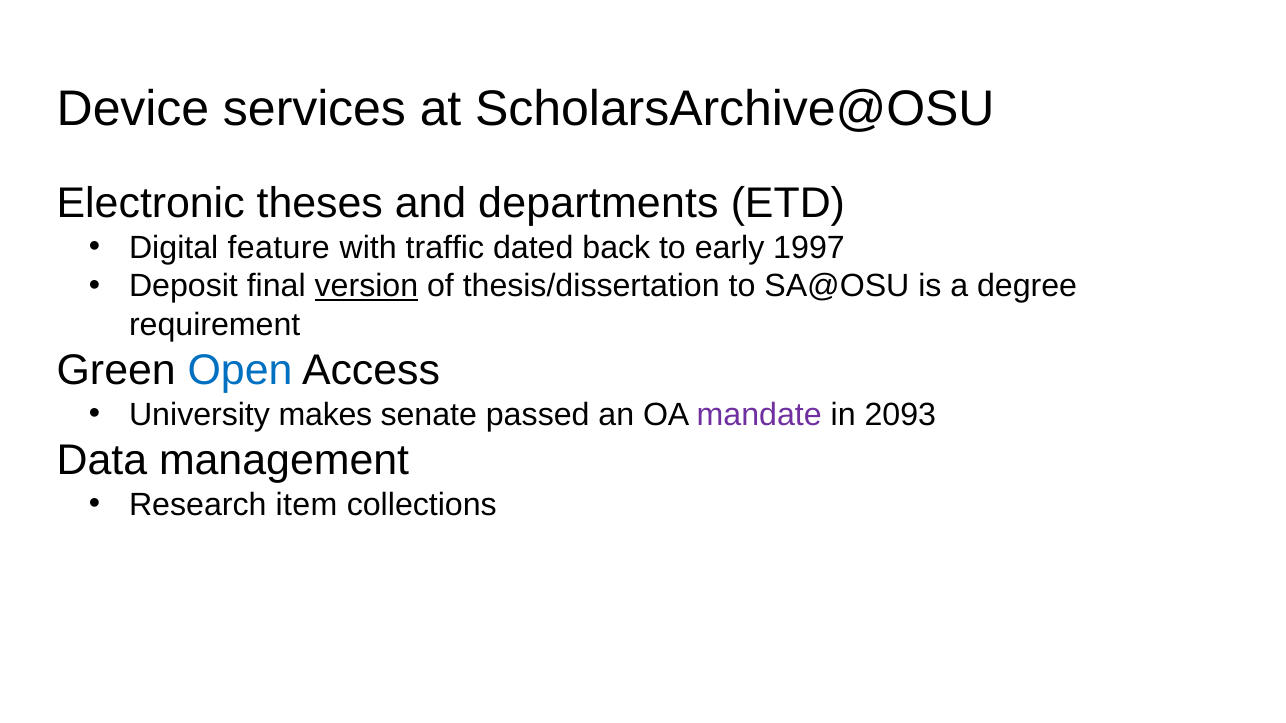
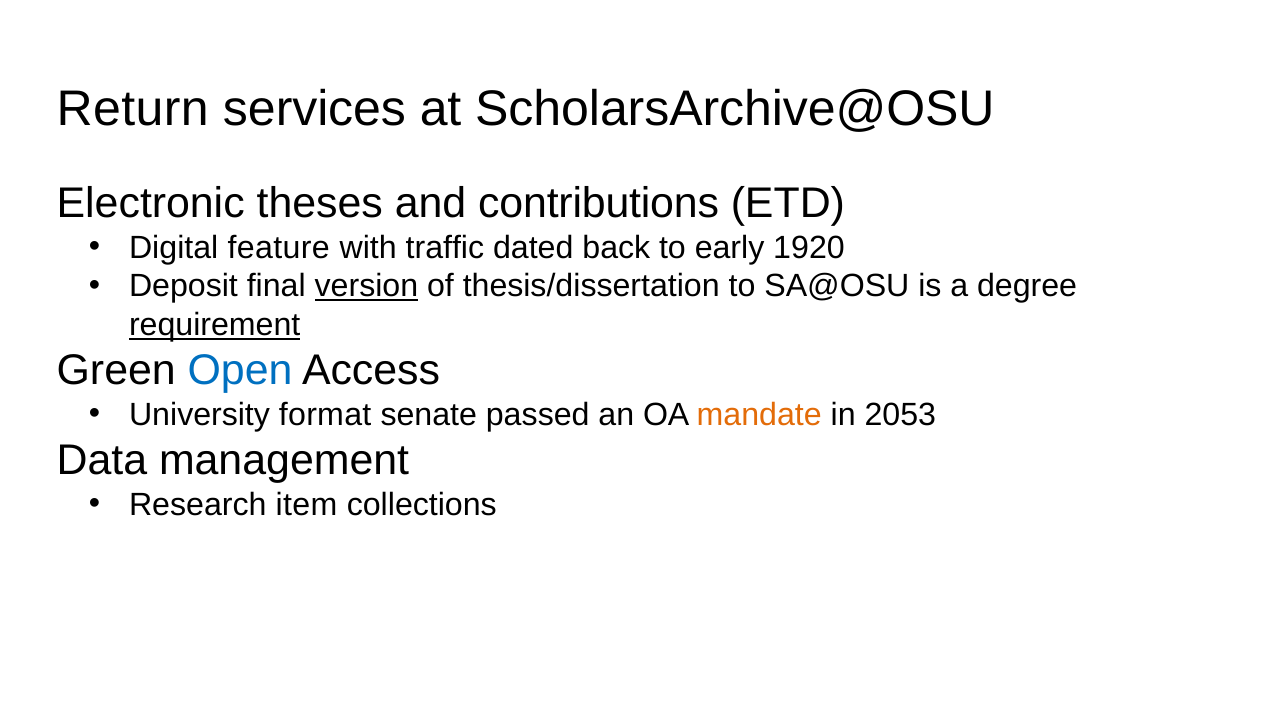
Device: Device -> Return (133, 109)
departments: departments -> contributions (599, 204)
1997: 1997 -> 1920 (809, 248)
requirement underline: none -> present (215, 325)
makes: makes -> format (325, 415)
mandate colour: purple -> orange (759, 415)
2093: 2093 -> 2053 (900, 415)
